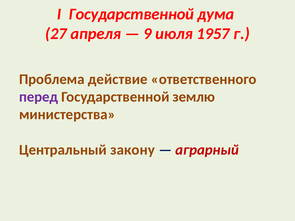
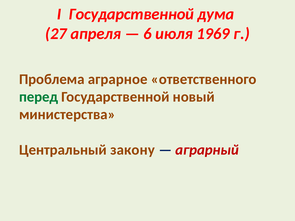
9: 9 -> 6 (147, 34)
1957: 1957 -> 1969 (213, 34)
действие: действие -> аграрное (118, 79)
перед colour: purple -> green (39, 97)
землю: землю -> новый (194, 97)
